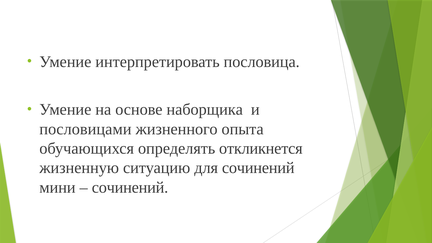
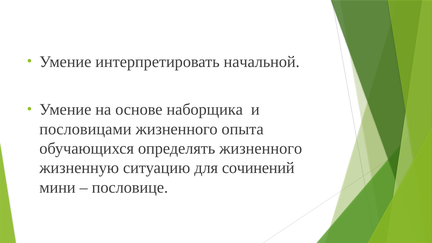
пословица: пословица -> начальной (262, 62)
определять откликнется: откликнется -> жизненного (261, 149)
сочинений: сочинений -> пословице (130, 187)
